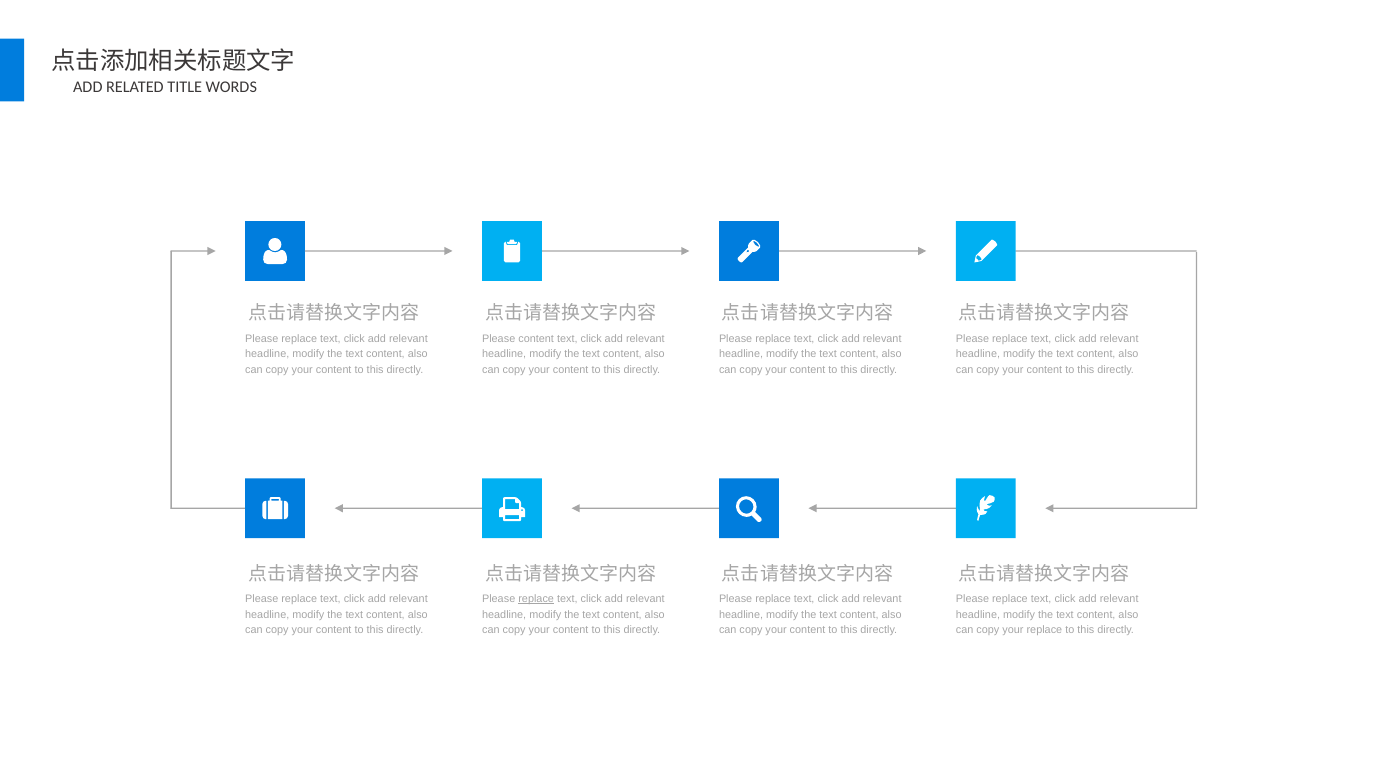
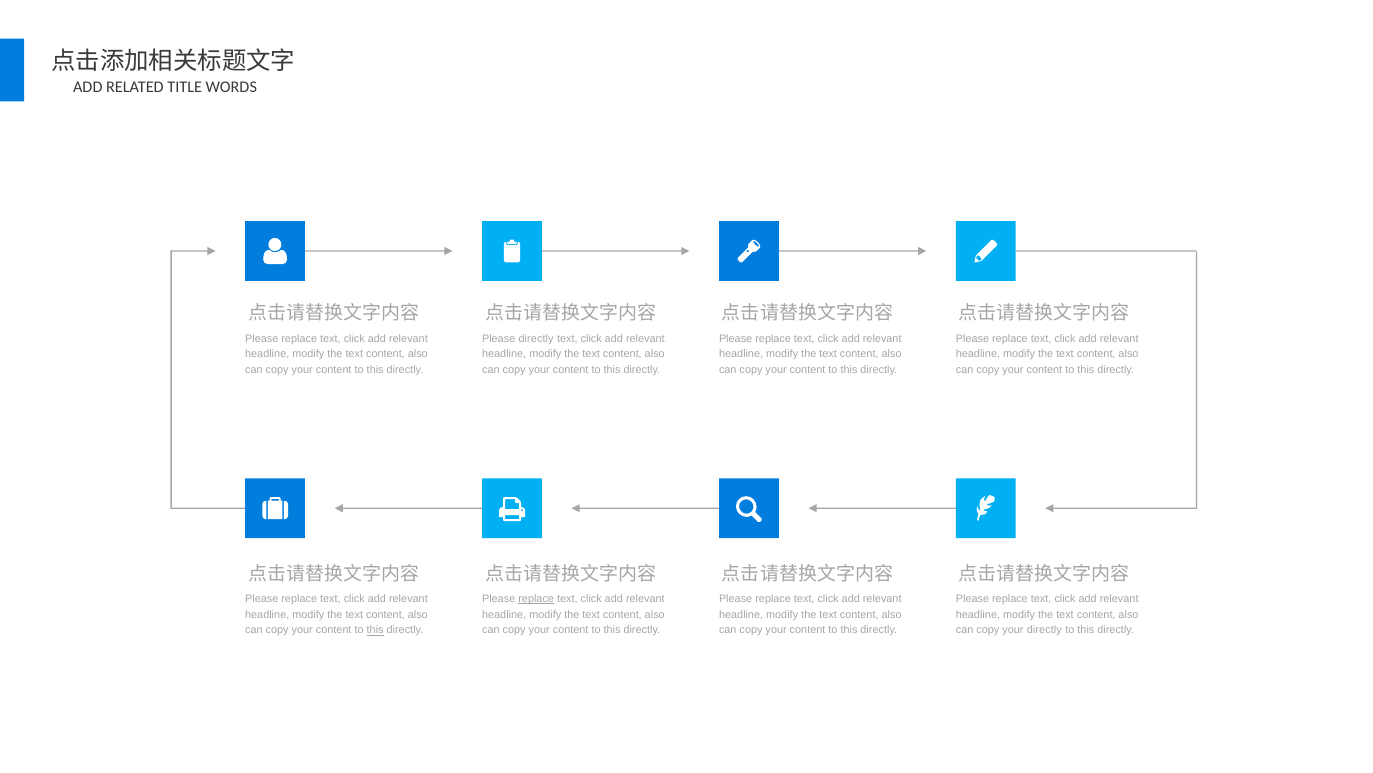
Please content: content -> directly (536, 338)
this underline: none -> present (375, 630)
your replace: replace -> directly (1044, 630)
